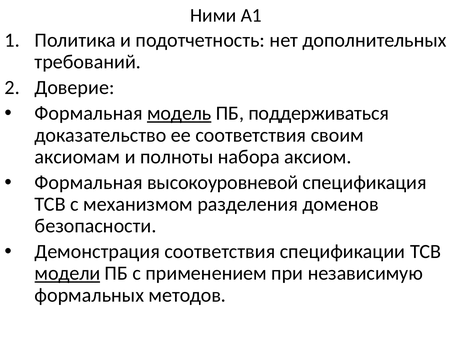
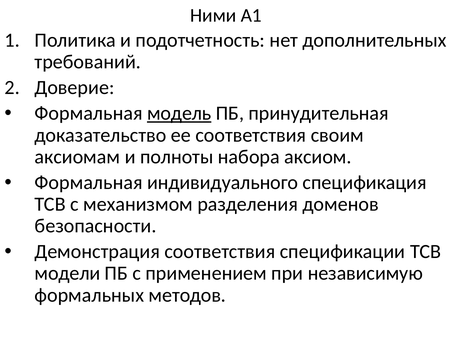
поддерживаться: поддерживаться -> принудительная (319, 113)
высокоуровневой: высокоуровневой -> индивидуального (223, 182)
модели underline: present -> none (67, 273)
